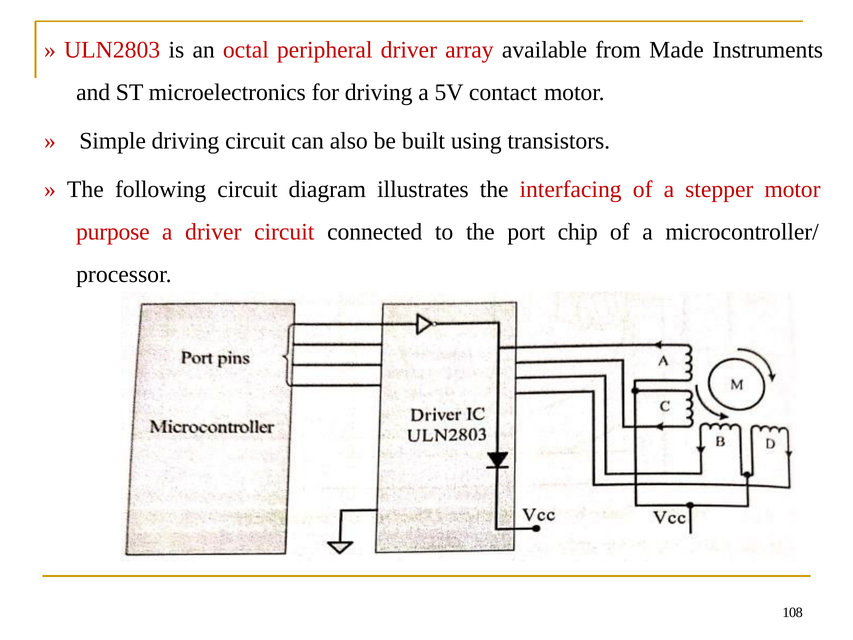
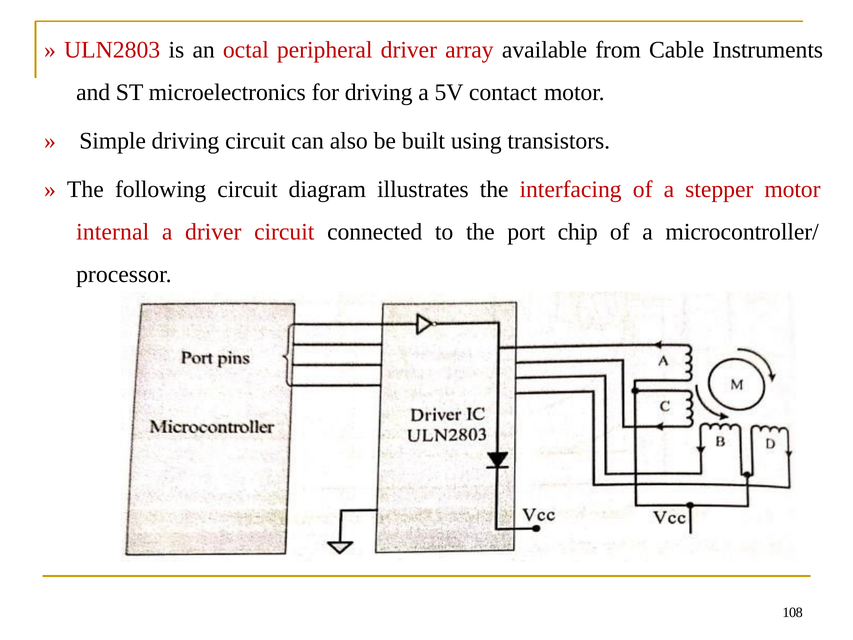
Made: Made -> Cable (677, 50)
purpose: purpose -> internal (113, 232)
